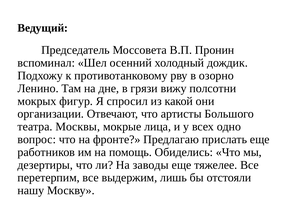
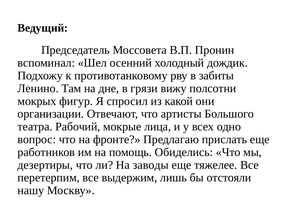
озорно: озорно -> забиты (216, 76)
Москвы: Москвы -> Рабочий (78, 127)
